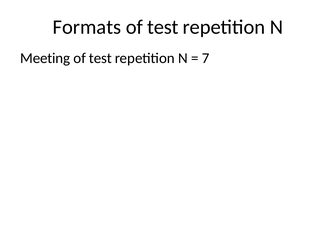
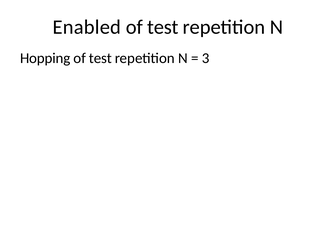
Formats: Formats -> Enabled (87, 27)
Meeting: Meeting -> Hopping (45, 58)
7: 7 -> 3 (206, 58)
